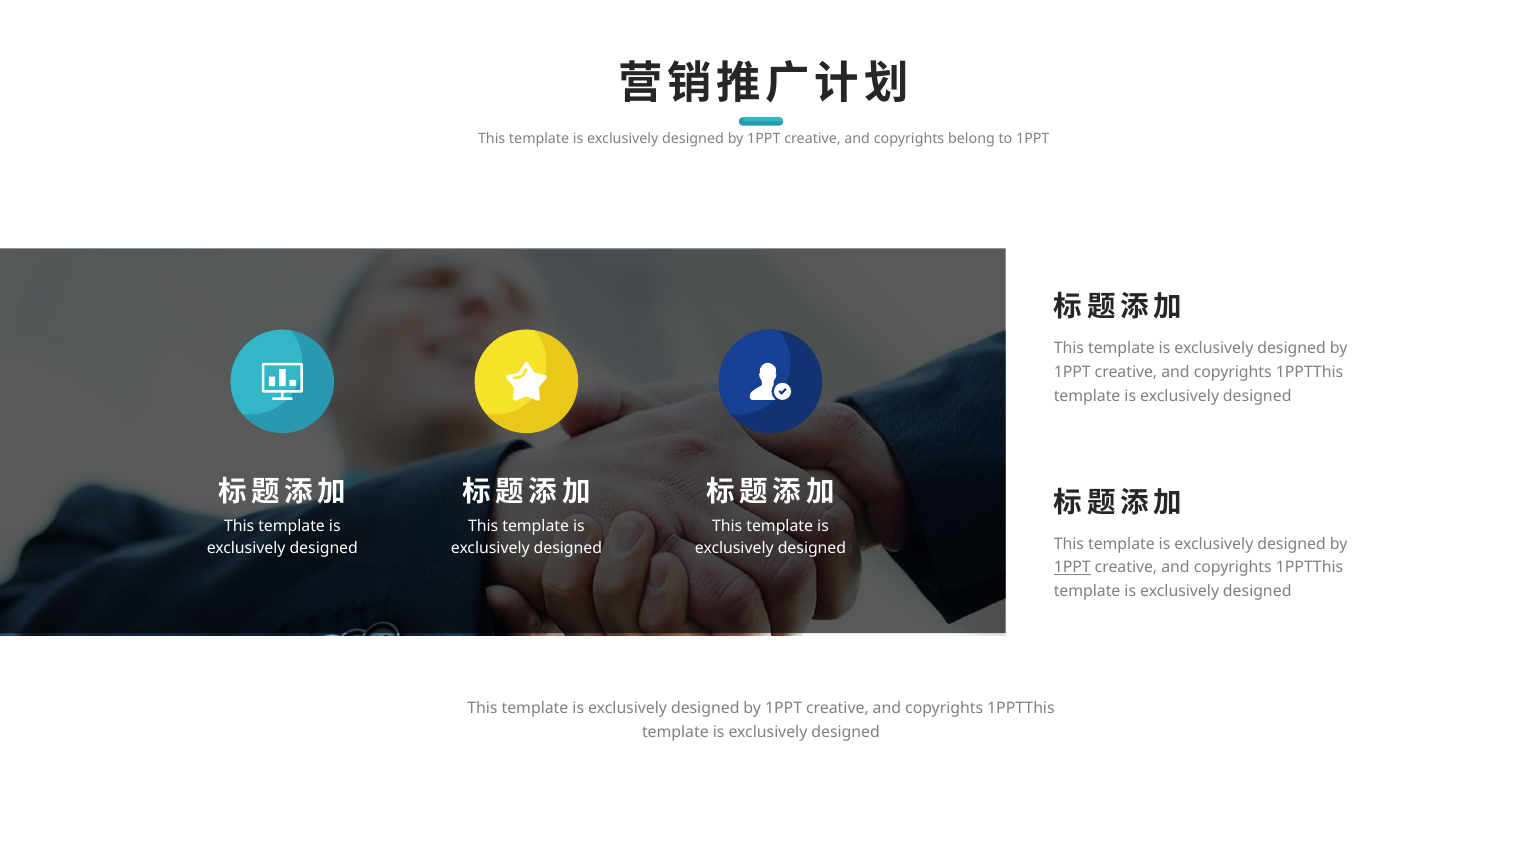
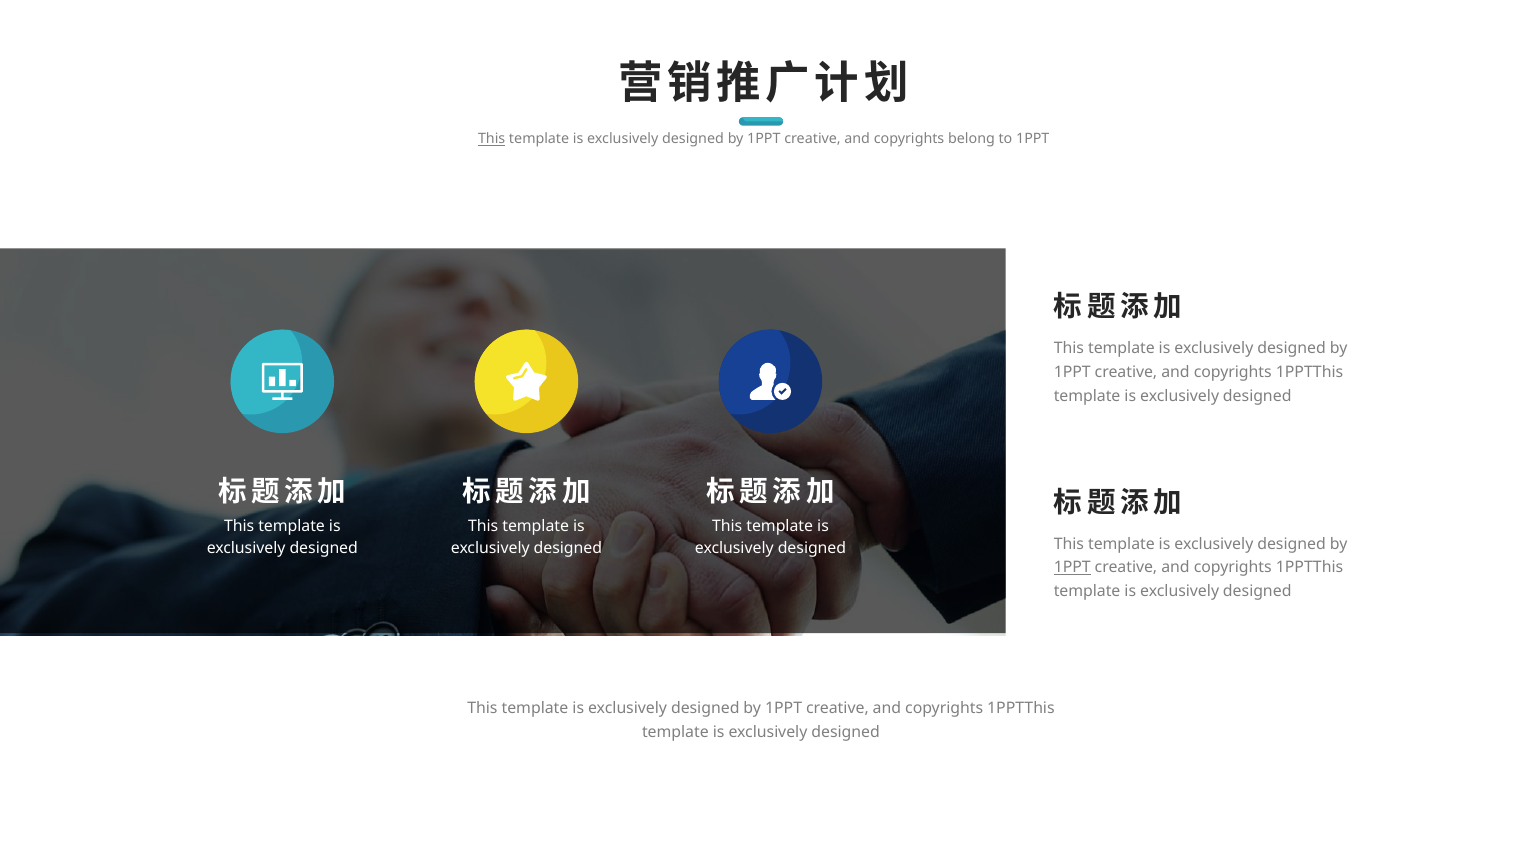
This underline: none -> present (492, 139)
